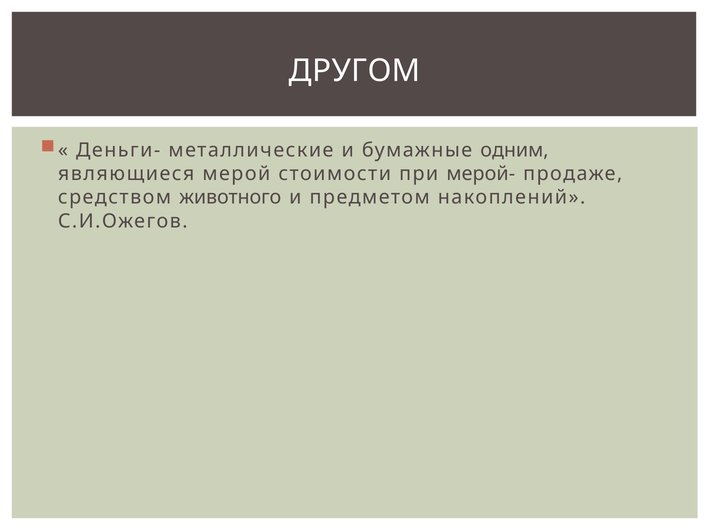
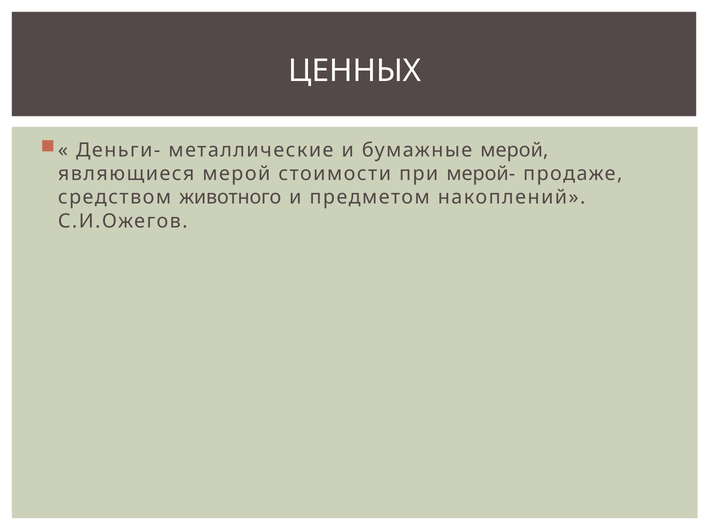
ДРУГОМ: ДРУГОМ -> ЦЕННЫХ (355, 71)
бумажные одним: одним -> мерой (514, 150)
